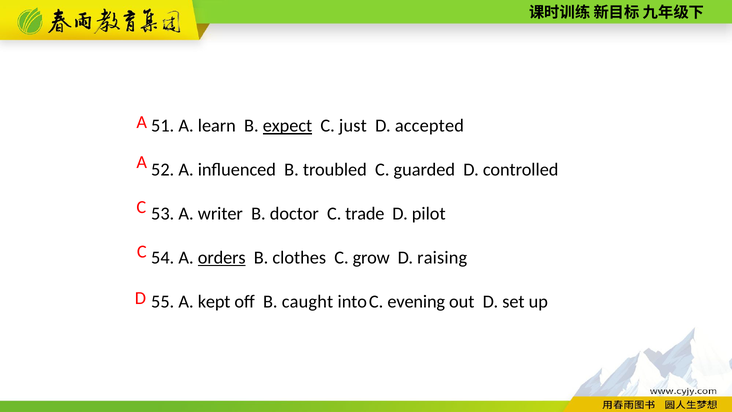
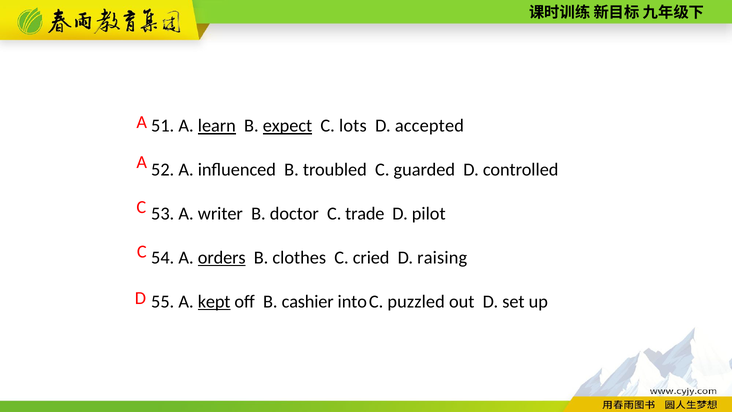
learn underline: none -> present (217, 126)
just: just -> lots (353, 126)
grow: grow -> cried (371, 258)
kept underline: none -> present (214, 301)
caught: caught -> cashier (308, 301)
evening: evening -> puzzled (416, 301)
